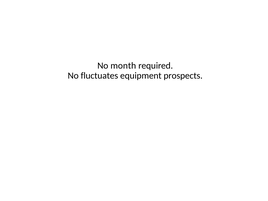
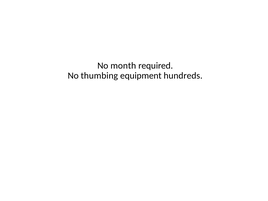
fluctuates: fluctuates -> thumbing (99, 76)
prospects: prospects -> hundreds (183, 76)
